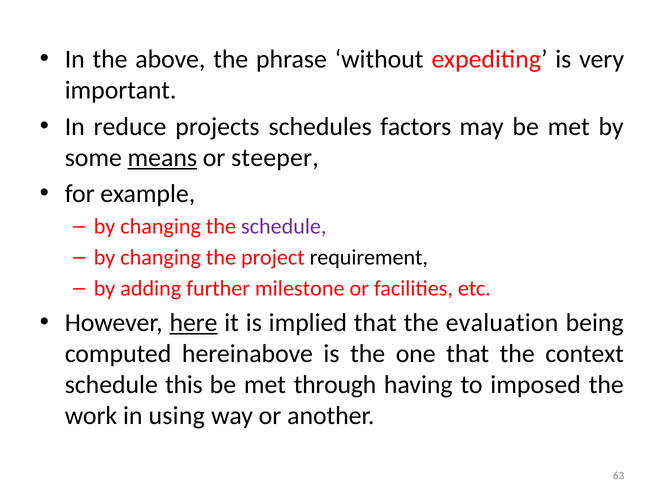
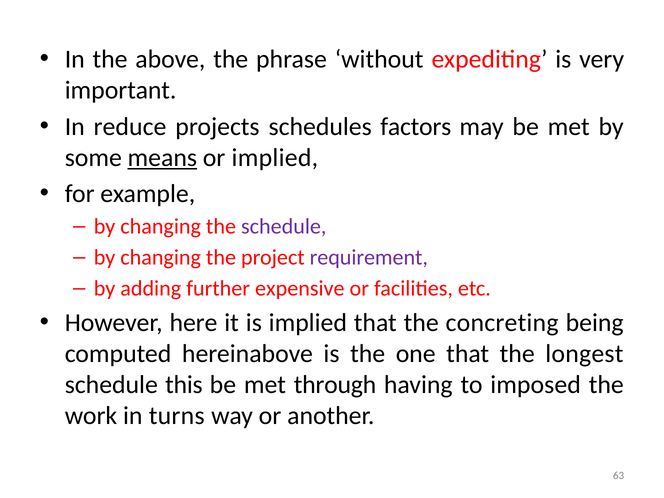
or steeper: steeper -> implied (275, 158)
requirement colour: black -> purple (369, 258)
milestone: milestone -> expensive (300, 289)
here underline: present -> none (194, 323)
evaluation: evaluation -> concreting (502, 323)
context: context -> longest (584, 354)
using: using -> turns (177, 416)
